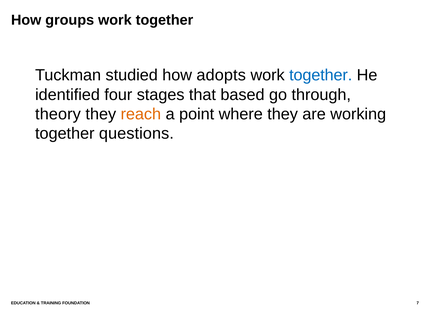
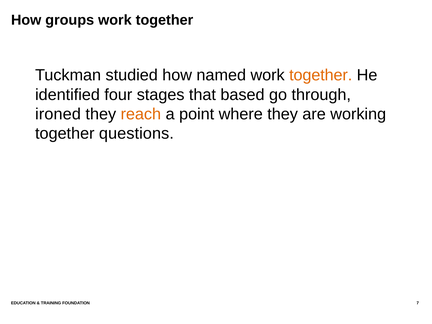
adopts: adopts -> named (221, 75)
together colour: blue -> orange (321, 75)
theory: theory -> ironed (58, 114)
